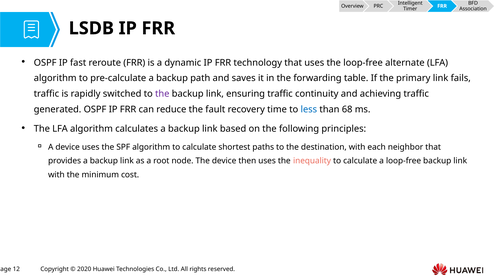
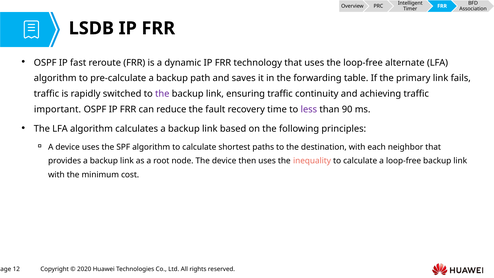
generated: generated -> important (58, 109)
less colour: blue -> purple (309, 109)
68: 68 -> 90 (347, 109)
